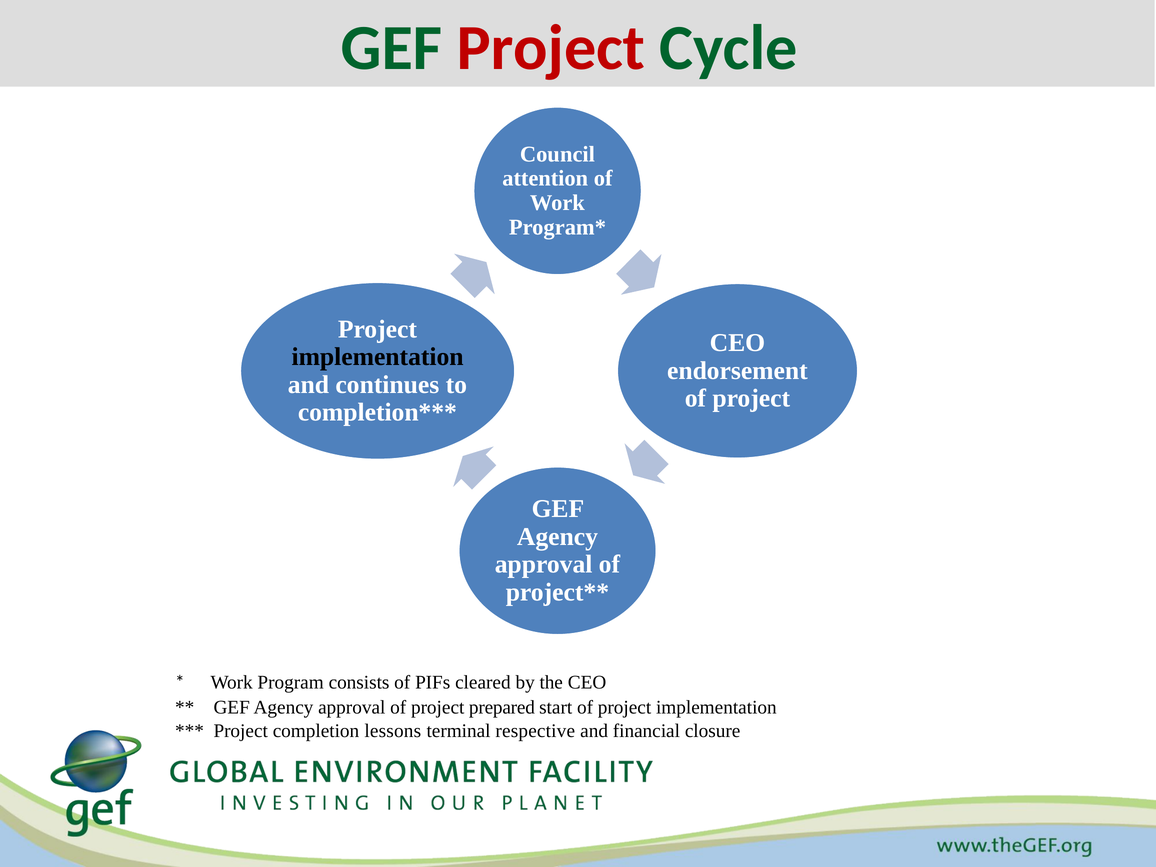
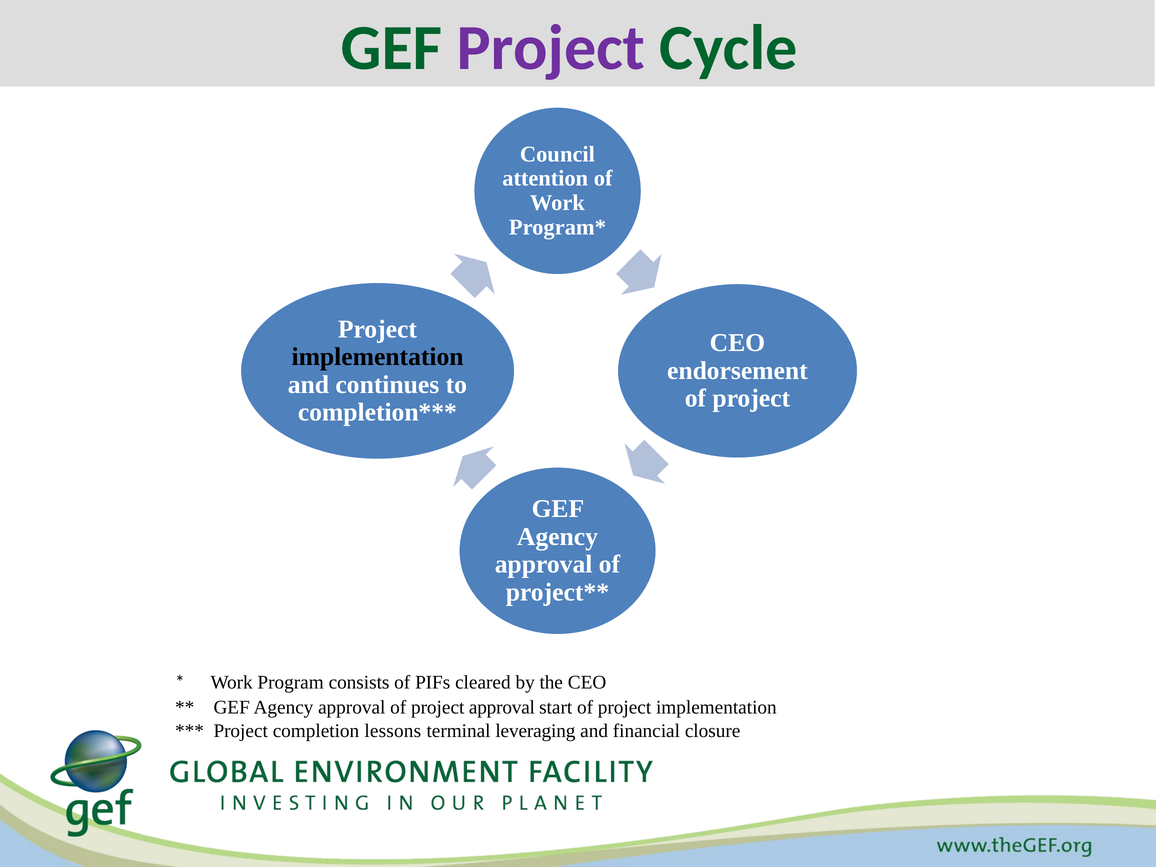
Project colour: red -> purple (551, 48)
project prepared: prepared -> approval (502, 708)
respective: respective -> leveraging (535, 731)
